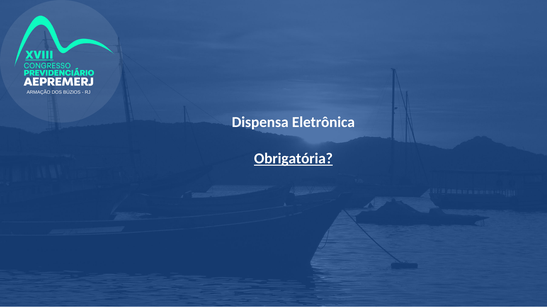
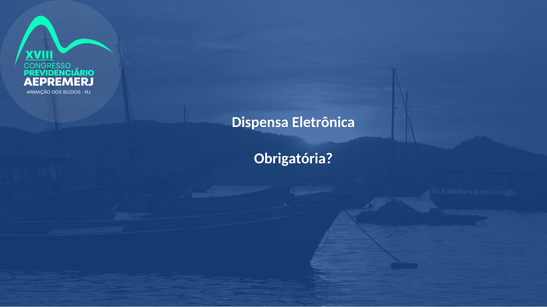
Obrigatória underline: present -> none (293, 159)
